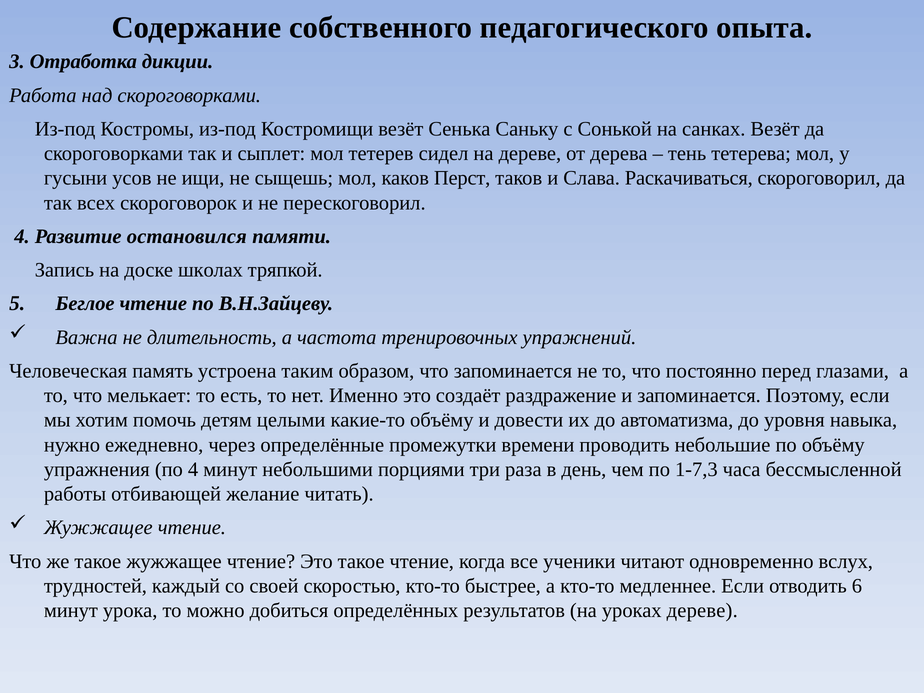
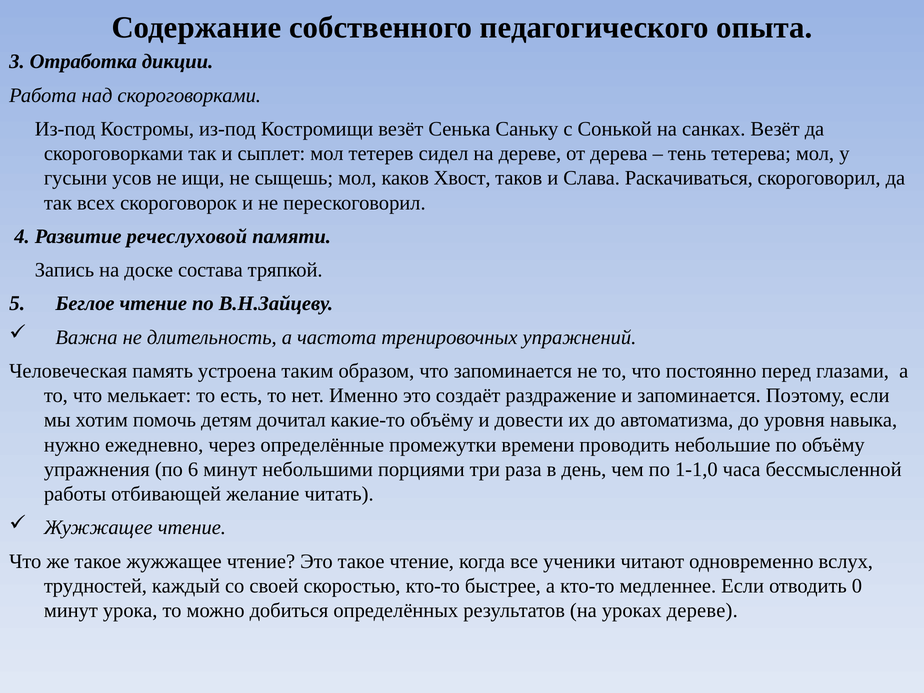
Перст: Перст -> Хвост (462, 178)
остановился: остановился -> речеслуховой (187, 236)
школах: школах -> состава (210, 270)
целыми: целыми -> дочитал (291, 420)
по 4: 4 -> 6 (193, 469)
1-7,3: 1-7,3 -> 1-1,0 (696, 469)
6: 6 -> 0 (857, 586)
